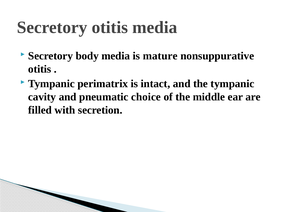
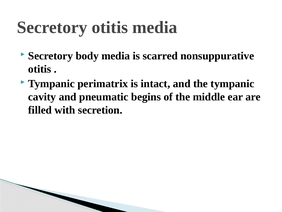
mature: mature -> scarred (160, 56)
choice: choice -> begins (146, 97)
